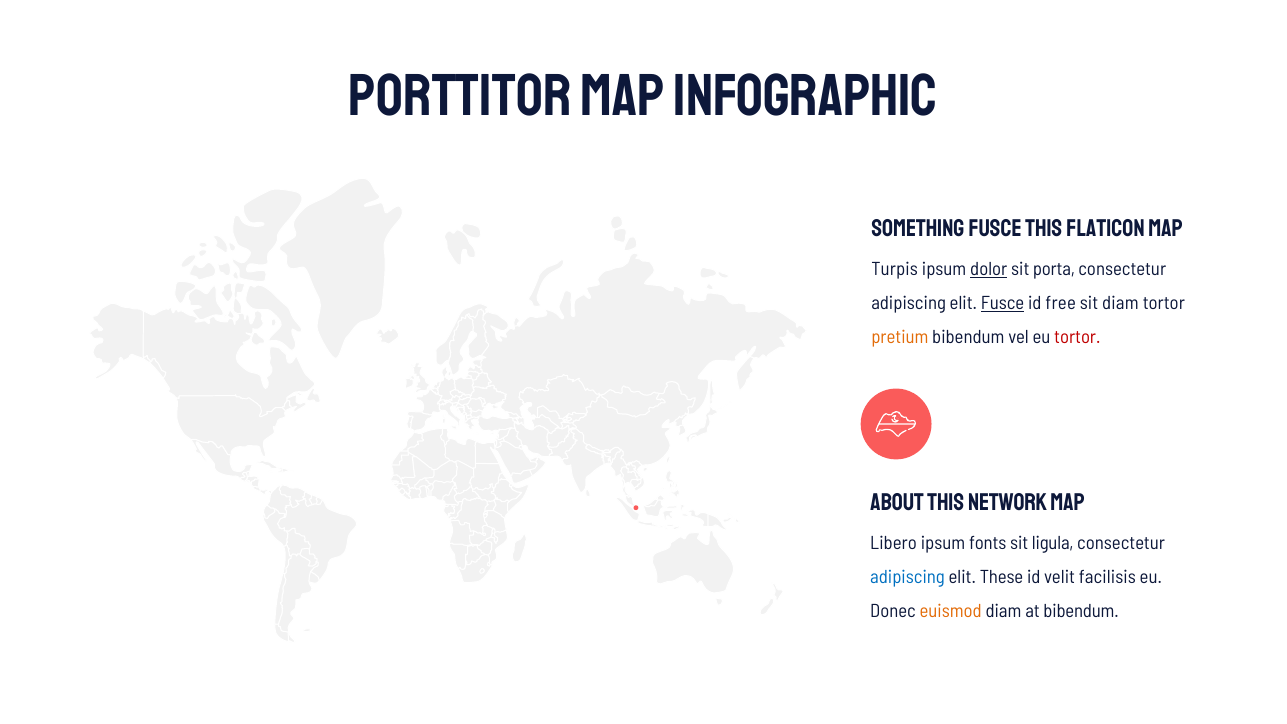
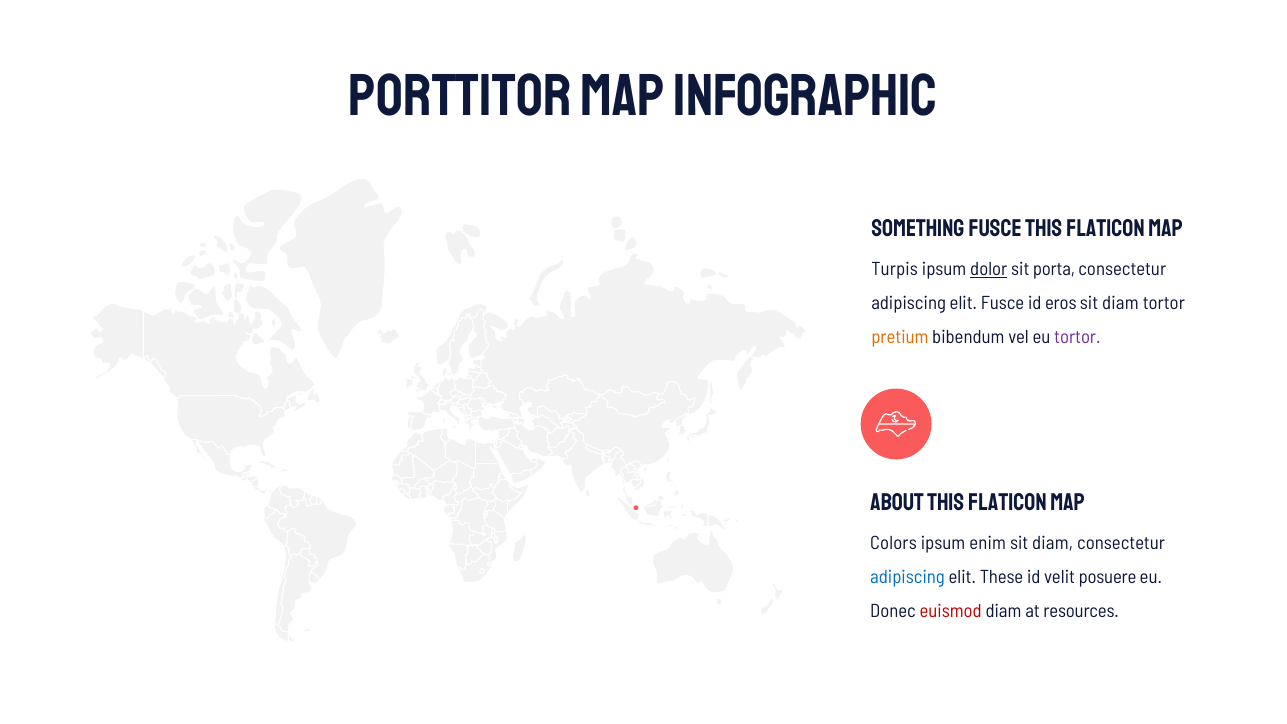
Fusce underline: present -> none (1003, 303)
free: free -> eros (1061, 303)
tortor colour: red -> purple (1077, 337)
About This Network: Network -> Flaticon (1007, 502)
Libero: Libero -> Colors (893, 544)
fonts: fonts -> enim (988, 544)
ligula: ligula -> diam (1053, 544)
facilisis: facilisis -> posuere (1108, 577)
euismod colour: orange -> red (951, 611)
at bibendum: bibendum -> resources (1081, 611)
